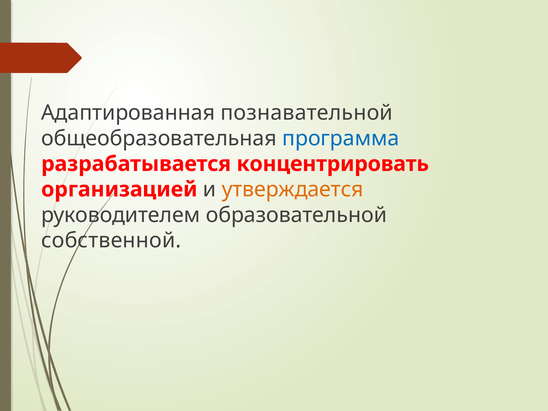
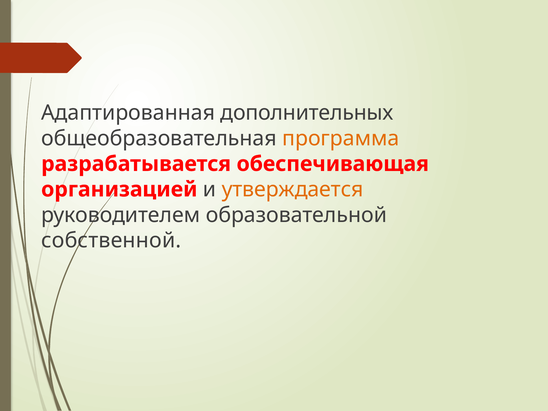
познавательной: познавательной -> дополнительных (307, 113)
программа colour: blue -> orange (341, 138)
концентрировать: концентрировать -> обеспечивающая (333, 164)
